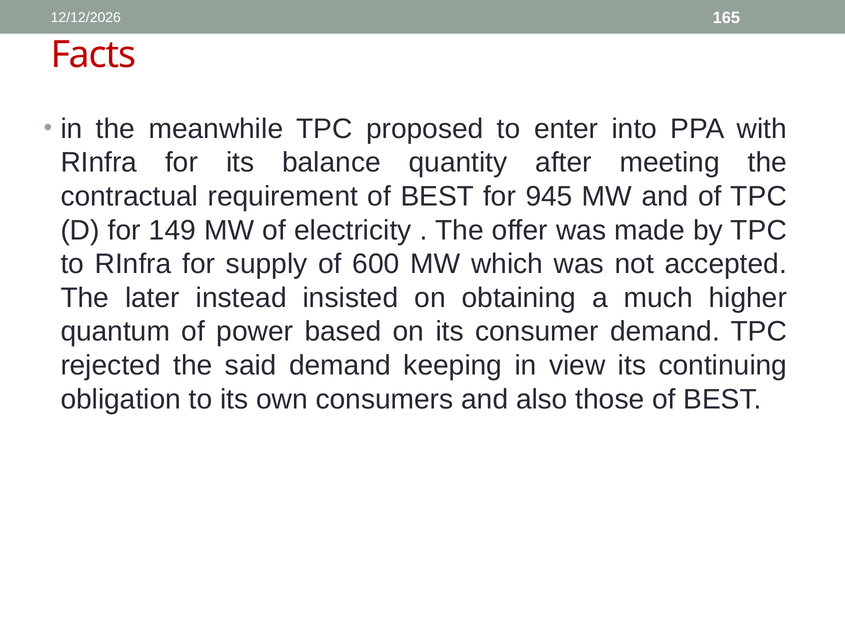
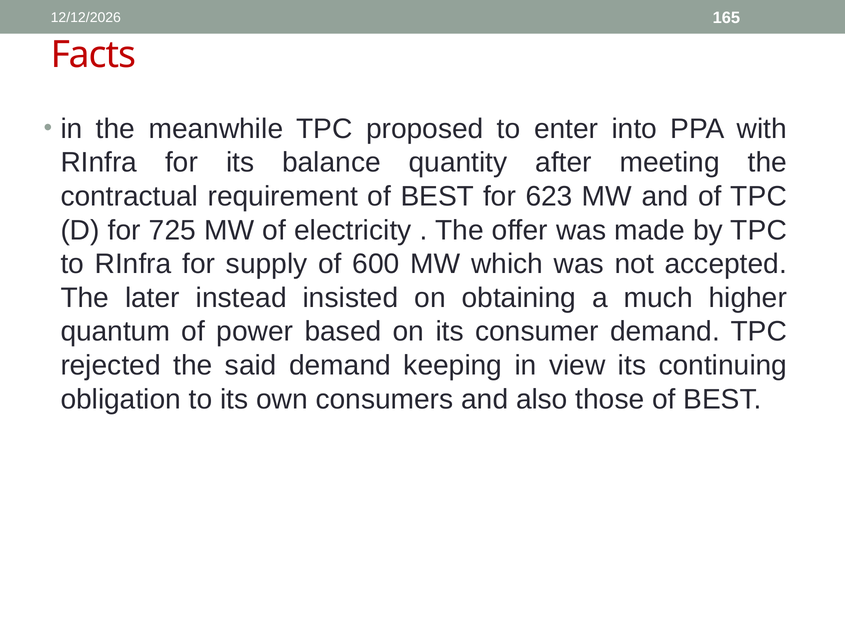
945: 945 -> 623 (549, 196)
149: 149 -> 725 (172, 230)
